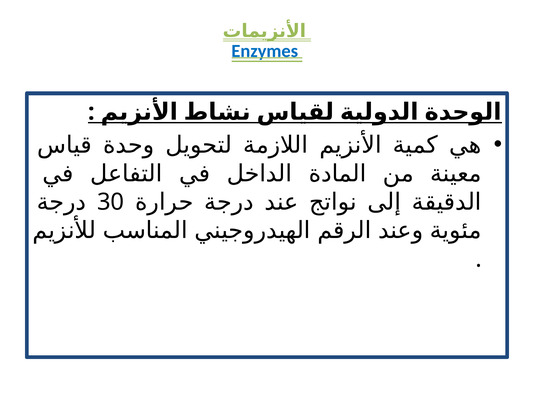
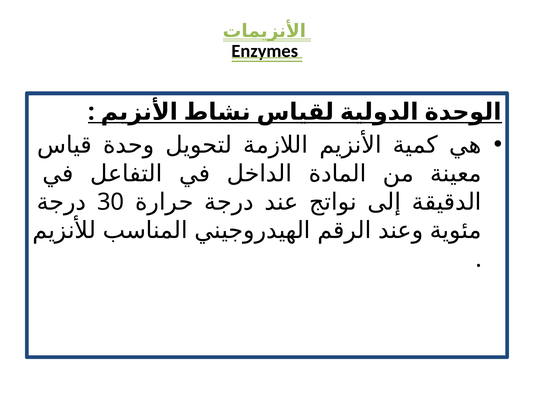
Enzymes colour: blue -> black (265, 51)
